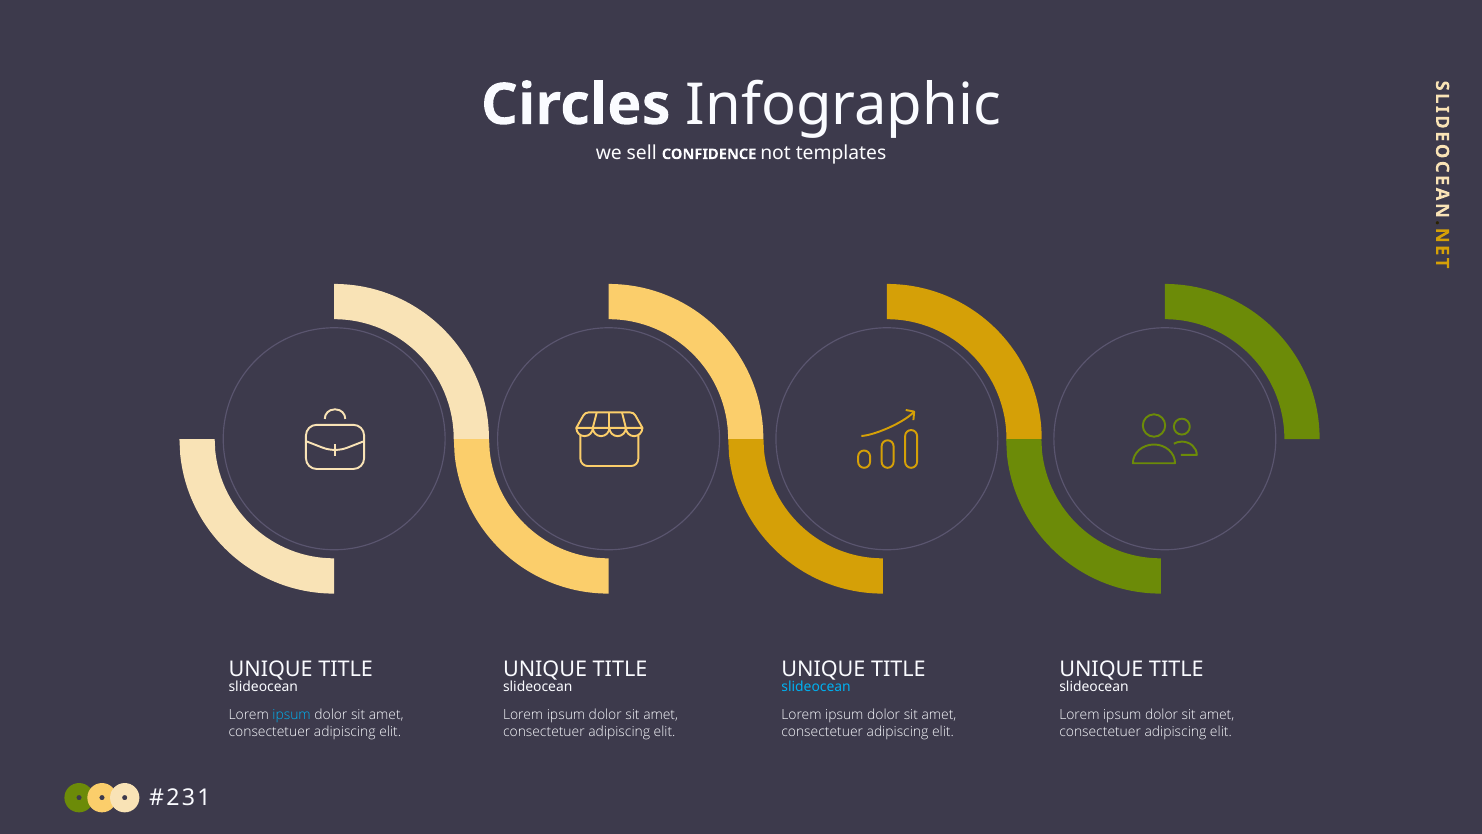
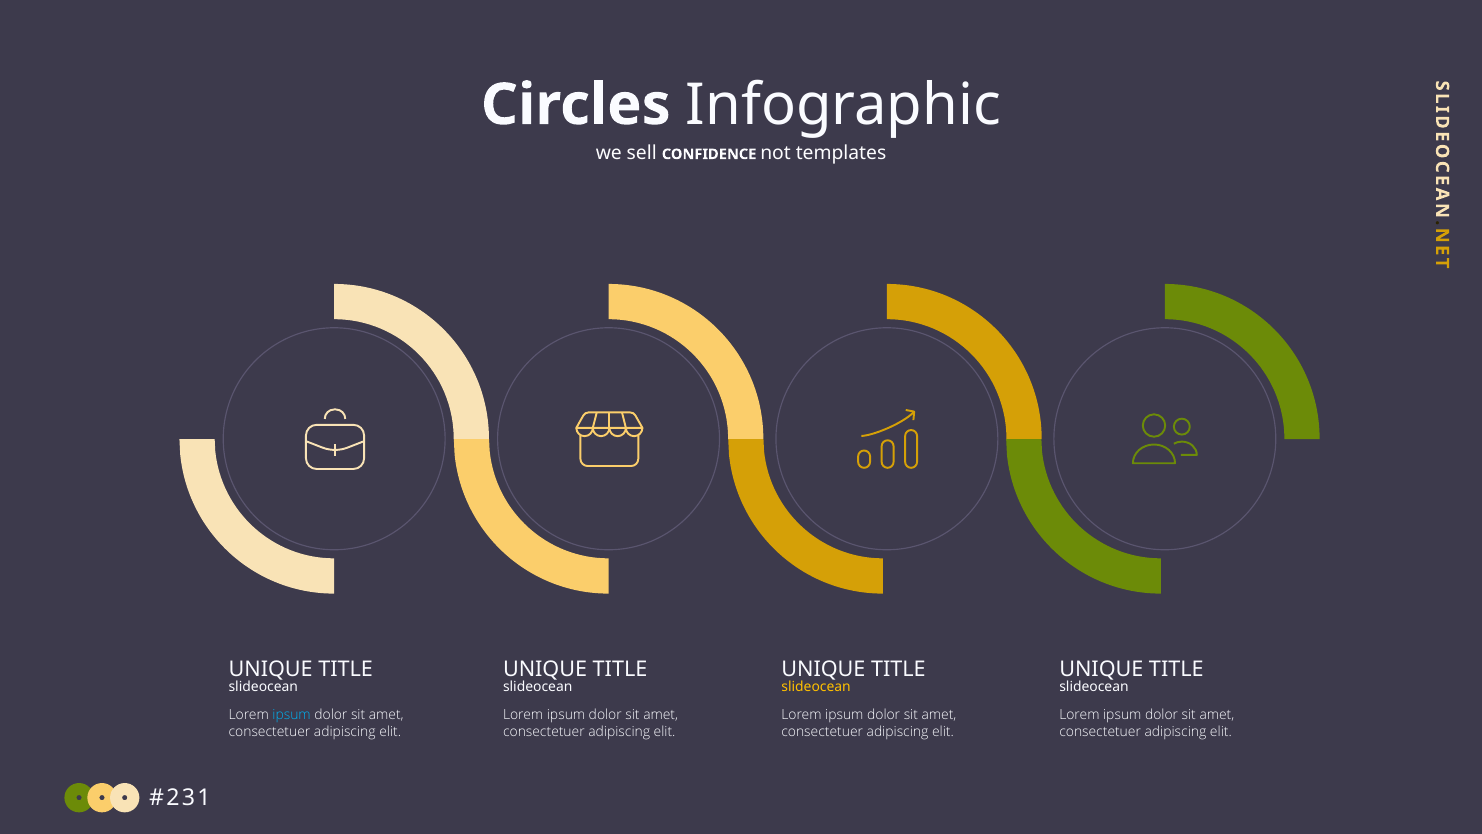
slideocean colour: light blue -> yellow (816, 686)
